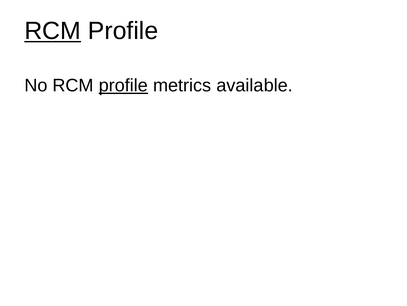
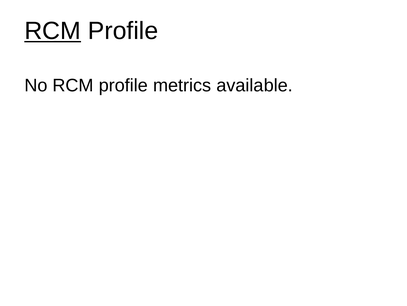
profile underline: present -> none (123, 85)
